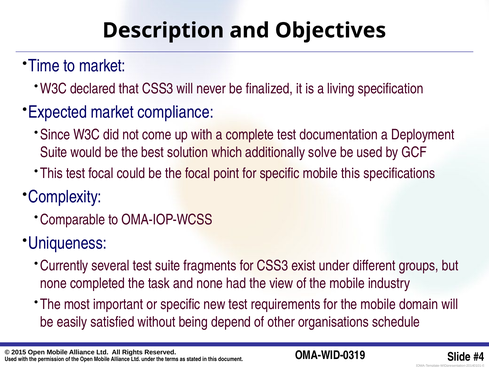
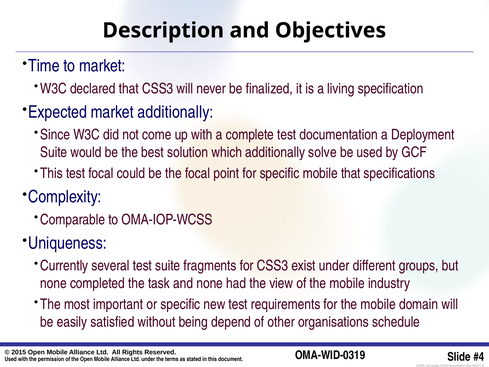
market compliance: compliance -> additionally (176, 112)
mobile this: this -> that (351, 173)
